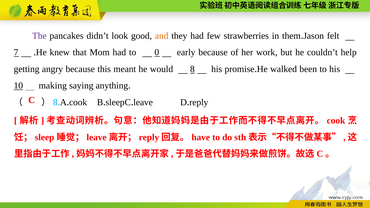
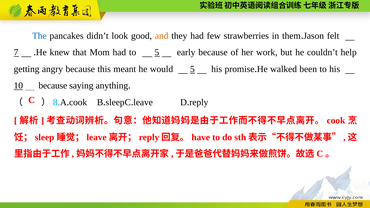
The colour: purple -> blue (39, 36)
to 0: 0 -> 5 (157, 52)
would 8: 8 -> 5 (192, 69)
10 making: making -> because (53, 86)
